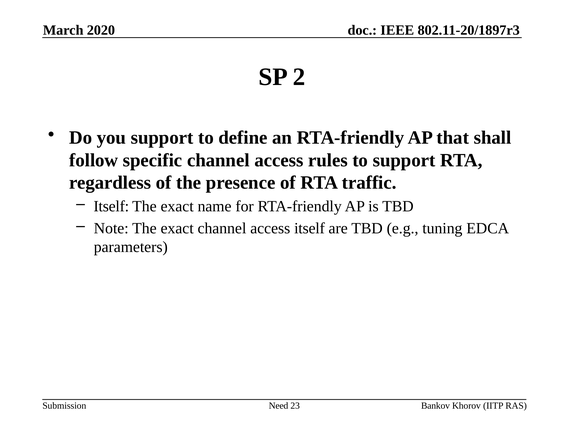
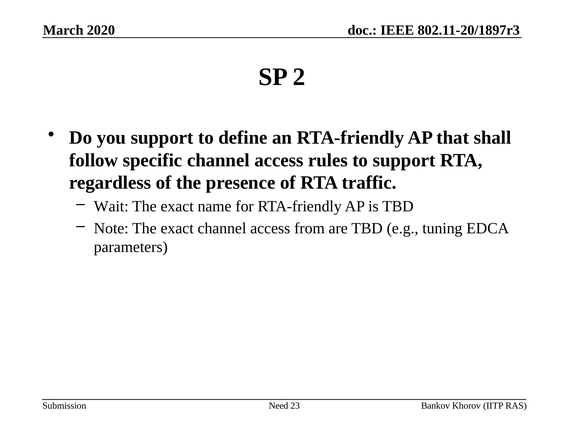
Itself: Itself -> Wait (111, 206)
access itself: itself -> from (309, 228)
